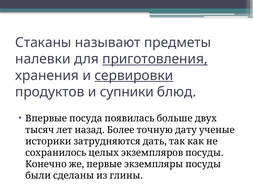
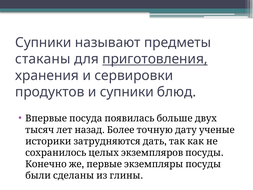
Стаканы: Стаканы -> Супники (43, 43)
налевки: налевки -> стаканы (43, 59)
сервировки underline: present -> none (134, 75)
